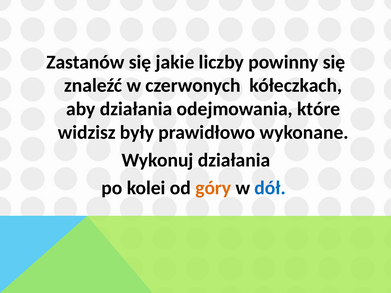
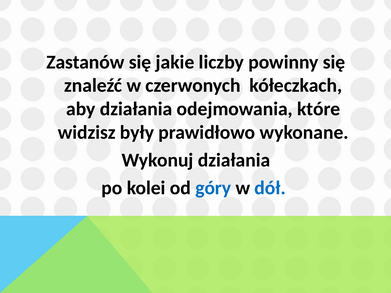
góry colour: orange -> blue (213, 188)
